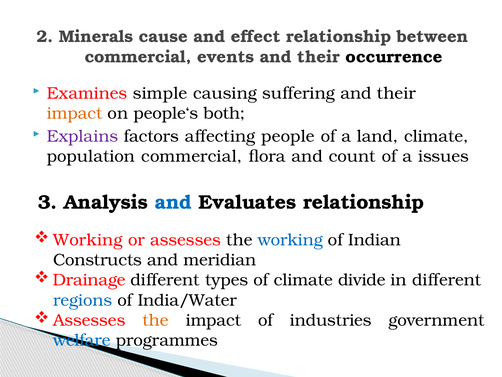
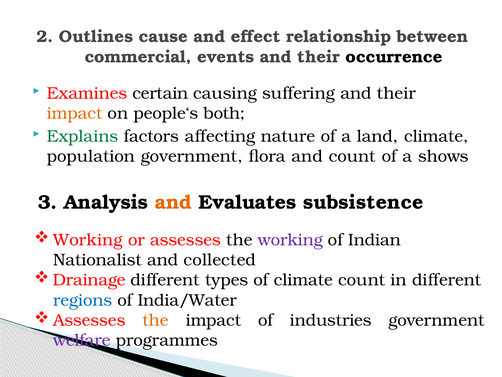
Minerals: Minerals -> Outlines (96, 37)
simple: simple -> certain (160, 93)
Explains colour: purple -> green (82, 136)
people: people -> nature (288, 136)
population commercial: commercial -> government (192, 156)
issues: issues -> shows (443, 156)
and colour: blue -> orange (173, 202)
Evaluates relationship: relationship -> subsistence (363, 202)
working colour: blue -> purple (290, 240)
Constructs: Constructs -> Nationalist (97, 260)
meridian: meridian -> collected (220, 260)
climate divide: divide -> count (362, 280)
welfare colour: blue -> purple (82, 340)
